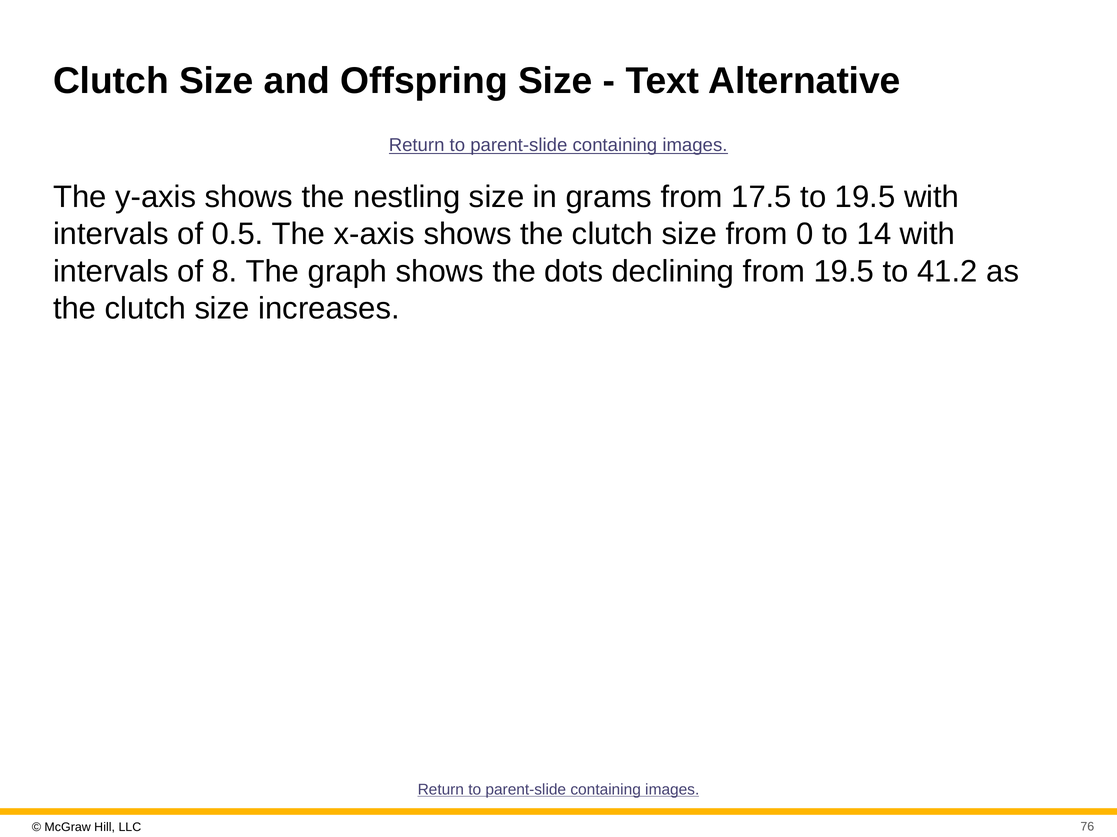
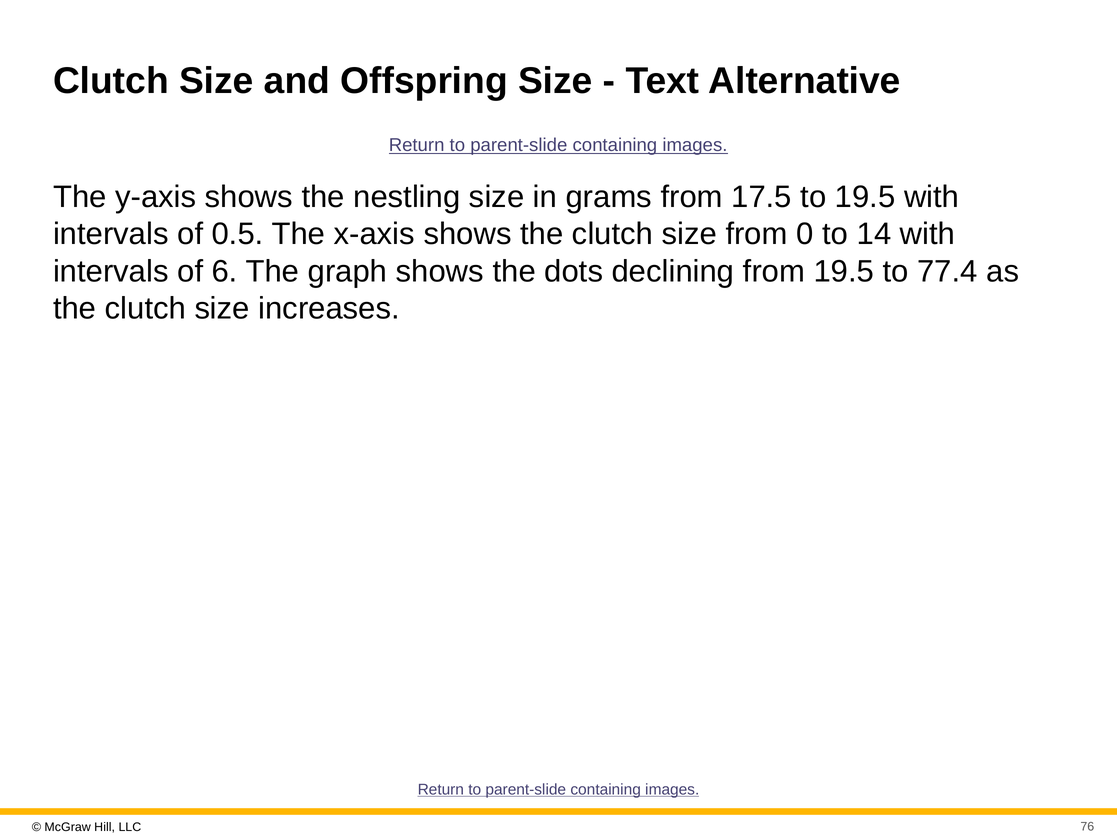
8: 8 -> 6 (225, 272)
41.2: 41.2 -> 77.4 (947, 272)
